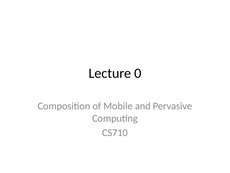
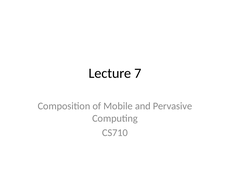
0: 0 -> 7 (138, 73)
